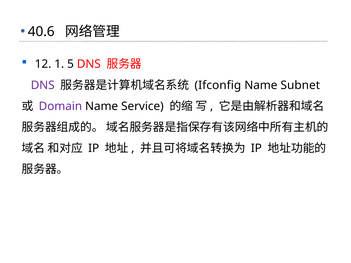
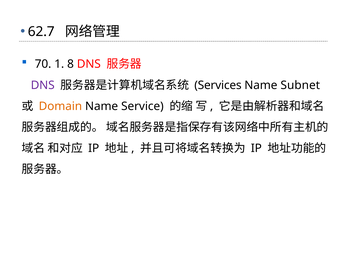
40.6: 40.6 -> 62.7 (41, 32)
12: 12 -> 70 (43, 64)
5: 5 -> 8 (71, 64)
Ifconfig: Ifconfig -> Services (218, 85)
Domain colour: purple -> orange (60, 106)
